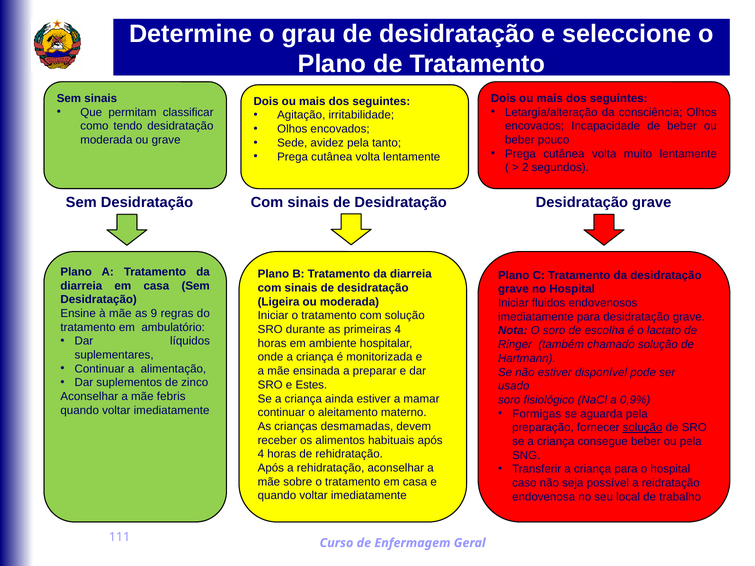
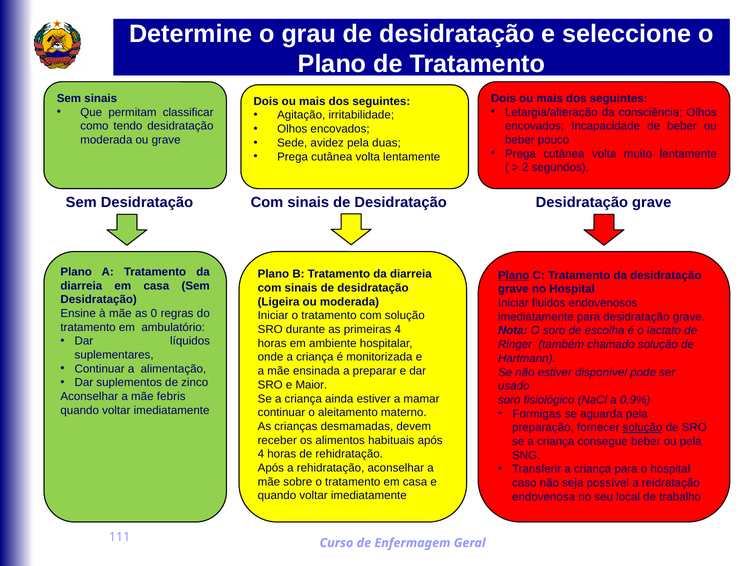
tanto: tanto -> duas (387, 143)
Plano underline: none -> present (514, 275)
9: 9 -> 0 (154, 314)
Estes: Estes -> Maior (311, 385)
